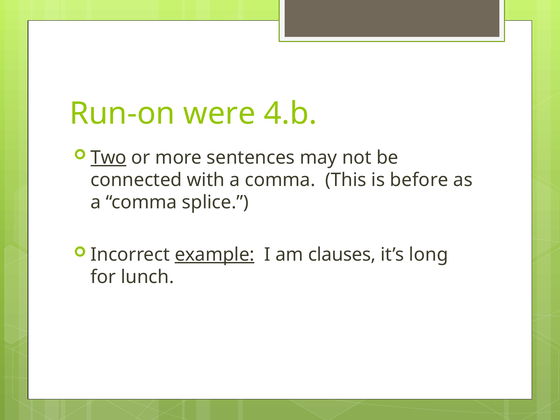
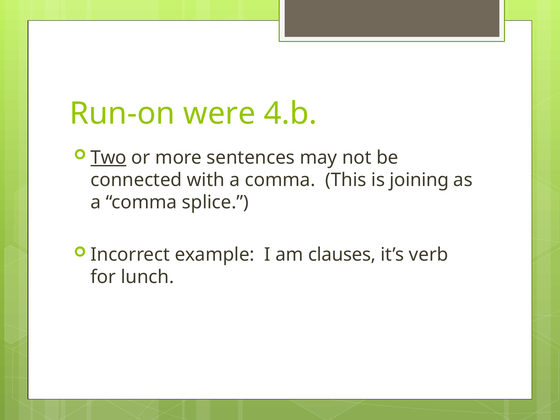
before: before -> joining (419, 180)
example underline: present -> none (215, 255)
long: long -> verb (429, 255)
